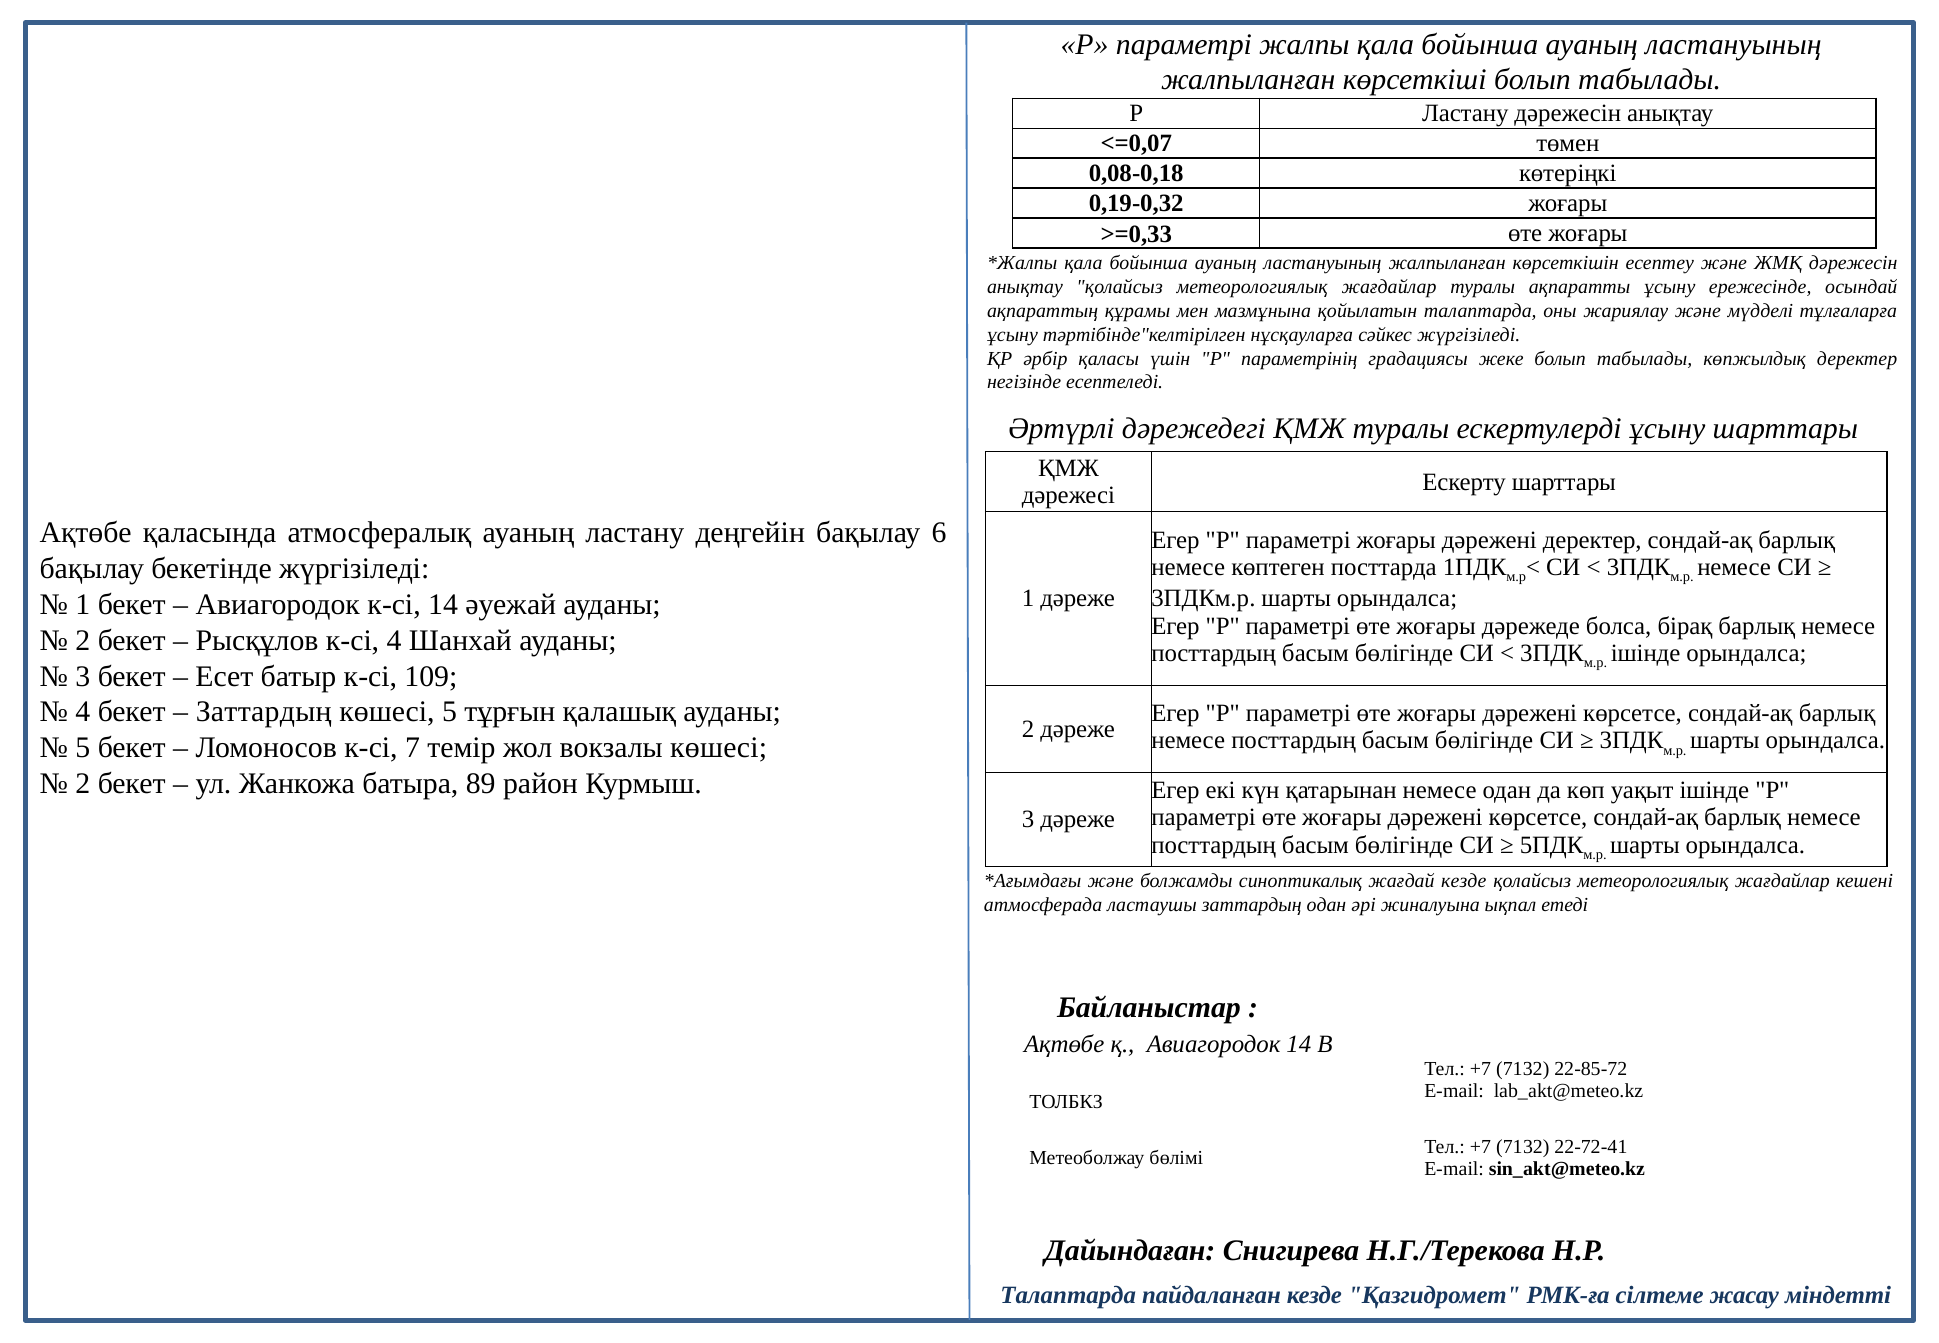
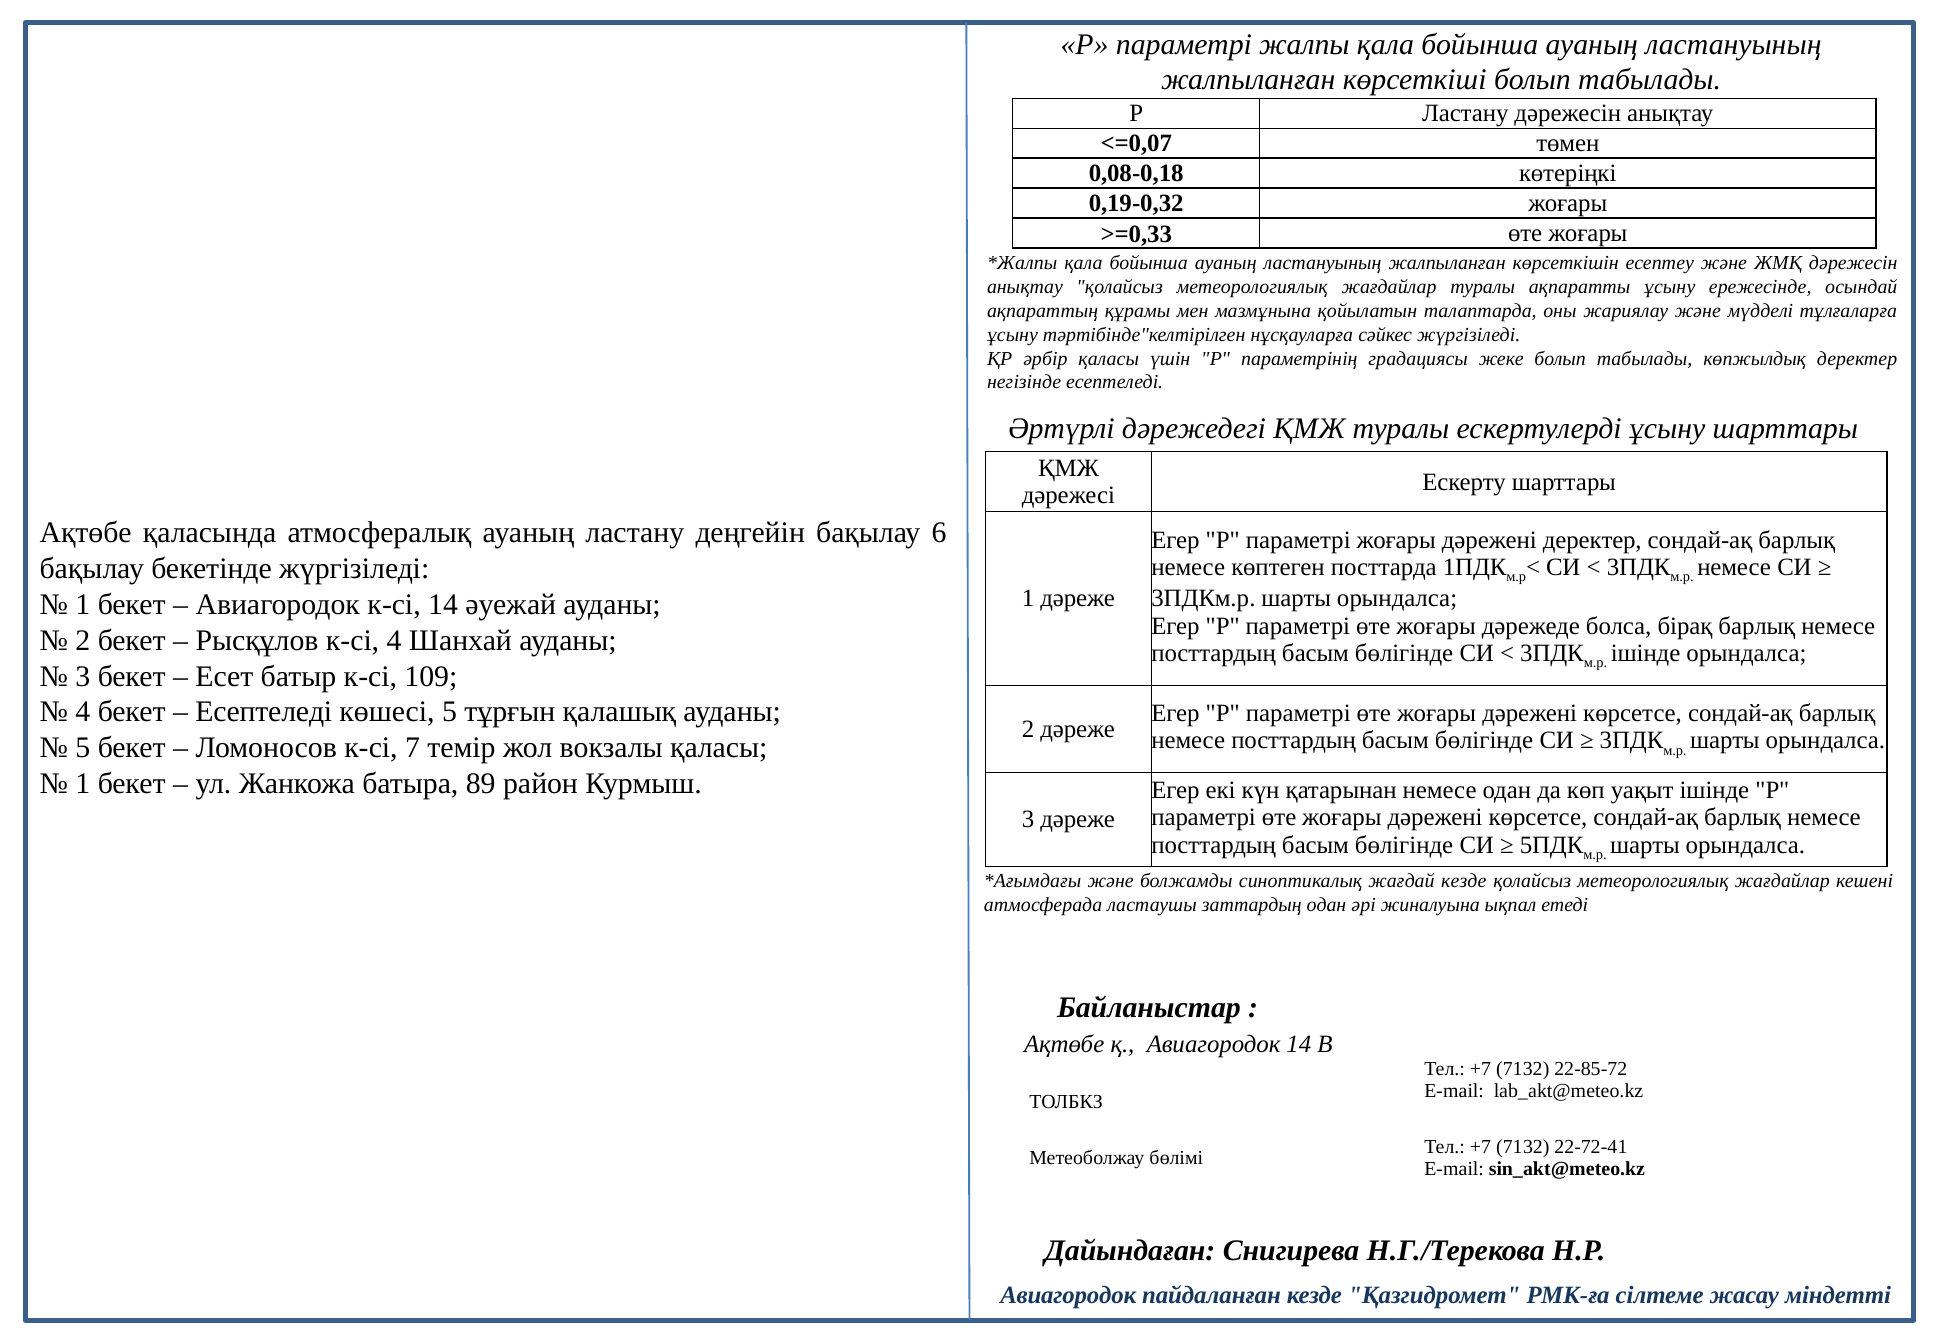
Заттардың: Заттардың -> Есептеледі (264, 712)
вокзалы көшесі: көшесі -> қаласы (719, 748)
2: 2 -> 1 (83, 783)
Талаптарда: Талаптарда -> Авиагородок (1068, 1295)
